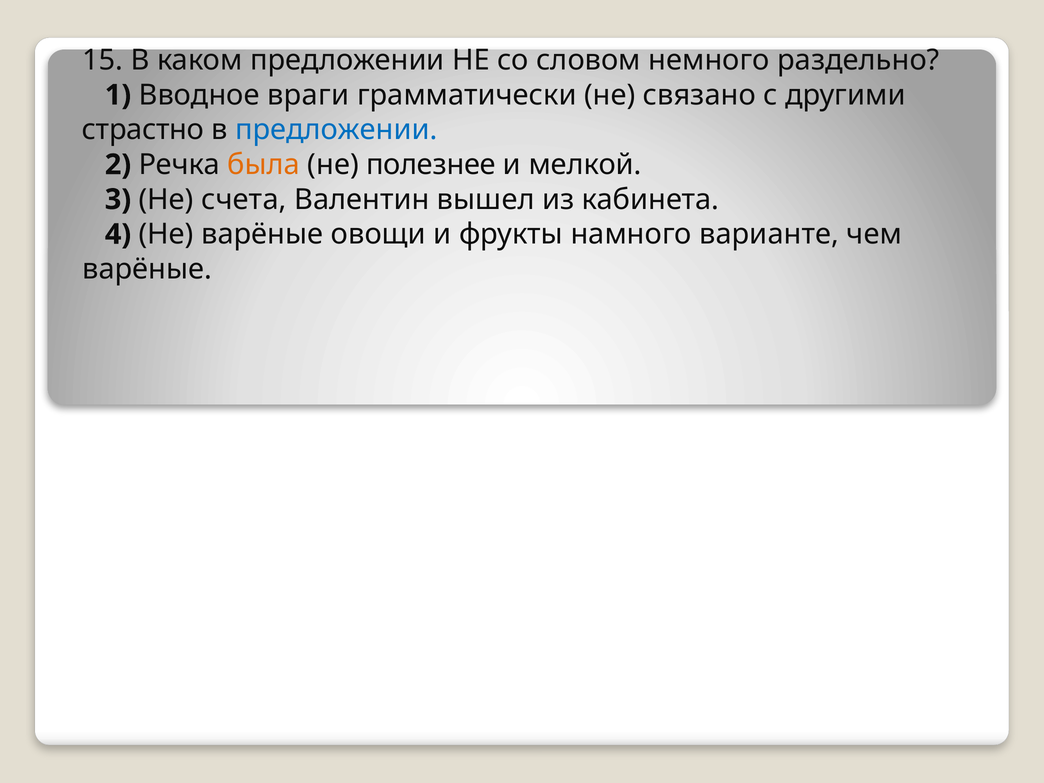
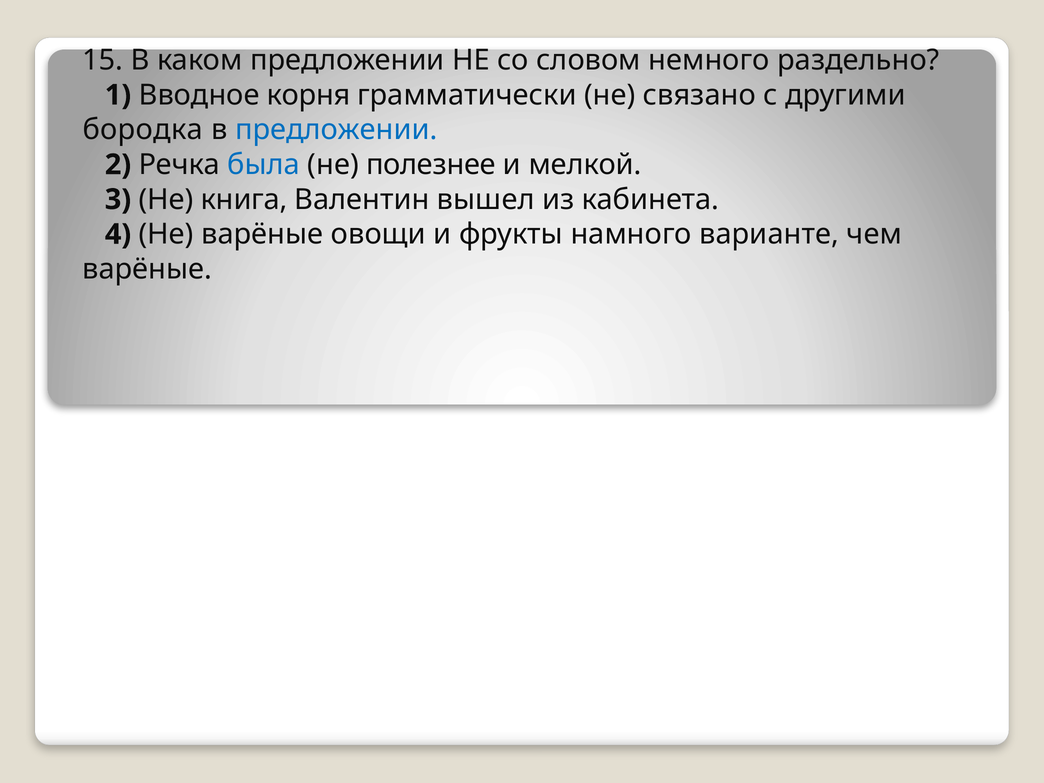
враги: враги -> корня (308, 95)
страстно: страстно -> бородка (143, 130)
была colour: orange -> blue (264, 165)
счета: счета -> книга (244, 199)
